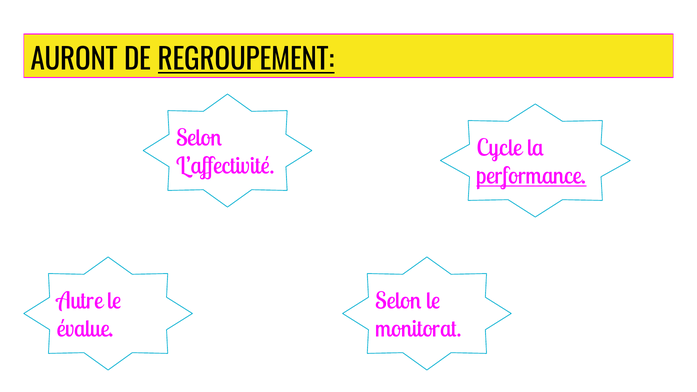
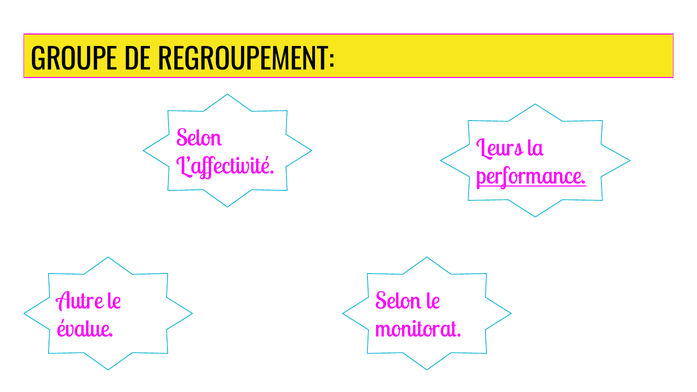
AURONT: AURONT -> GROUPE (74, 60)
REGROUPEMENT underline: present -> none (246, 60)
Cycle: Cycle -> Leurs (499, 148)
